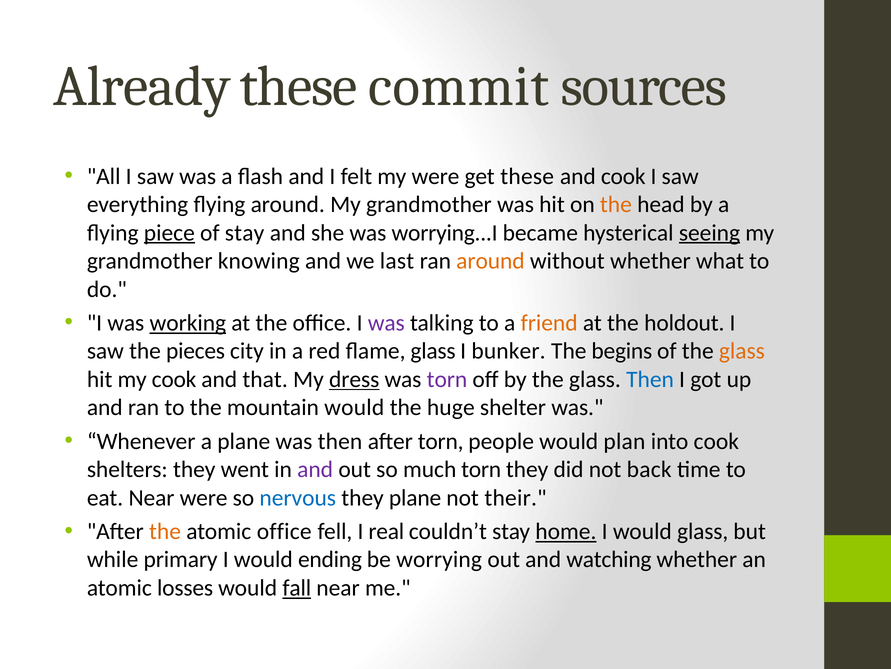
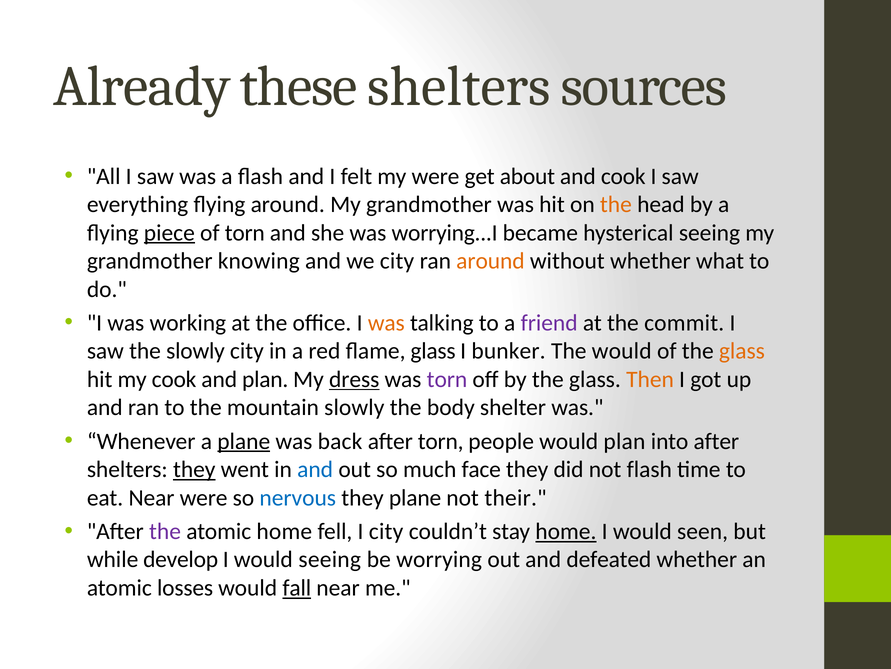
these commit: commit -> shelters (459, 86)
get these: these -> about (527, 176)
of stay: stay -> torn (245, 233)
seeing underline: present -> none (709, 233)
we last: last -> city (397, 261)
working underline: present -> none (188, 323)
was colour: purple -> orange (386, 323)
friend colour: orange -> purple (549, 323)
holdout: holdout -> commit (684, 323)
the pieces: pieces -> slowly (196, 351)
The begins: begins -> would (622, 351)
and that: that -> plan (265, 379)
Then colour: blue -> orange (650, 379)
mountain would: would -> slowly (354, 407)
huge: huge -> body (451, 407)
plane underline: none -> present (244, 441)
was then: then -> back (340, 441)
into cook: cook -> after (716, 441)
they underline: none -> present (194, 469)
and colour: purple -> blue (315, 469)
much torn: torn -> face (481, 469)
not back: back -> flash (649, 469)
the colour: orange -> purple (165, 531)
atomic office: office -> home (284, 531)
I real: real -> city (386, 531)
would glass: glass -> seen (703, 531)
primary: primary -> develop (181, 559)
would ending: ending -> seeing (330, 559)
watching: watching -> defeated (609, 559)
